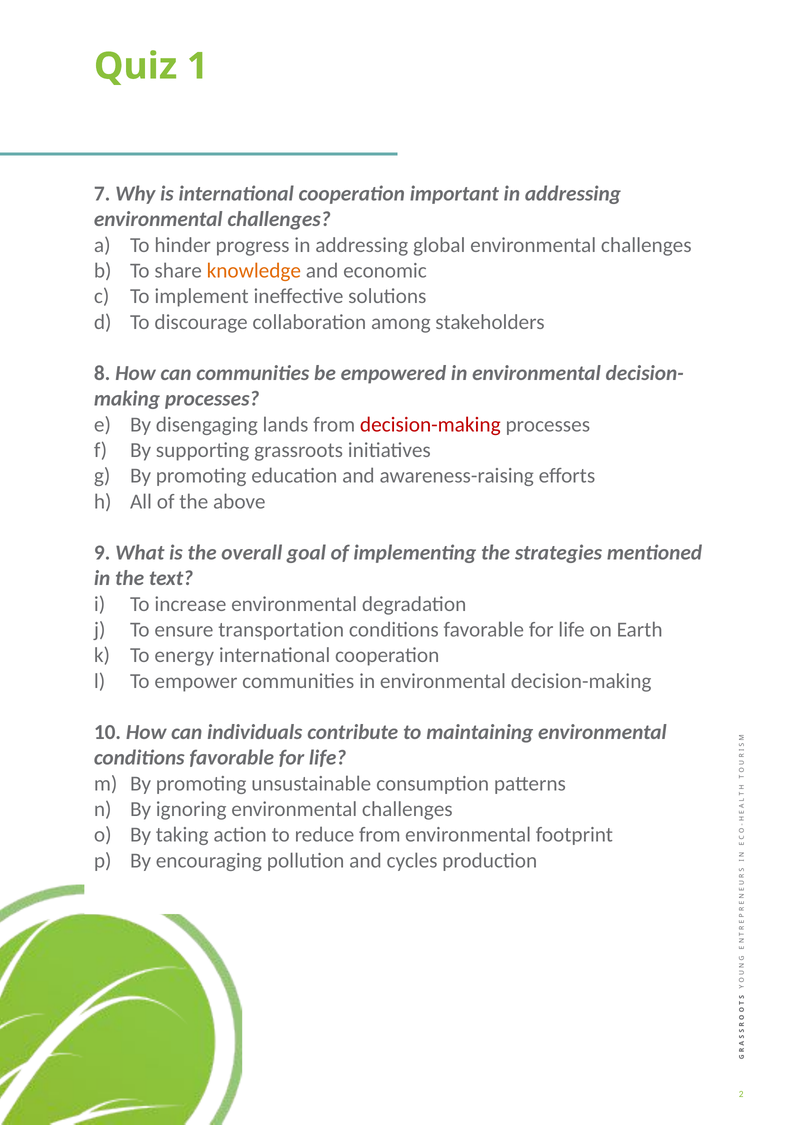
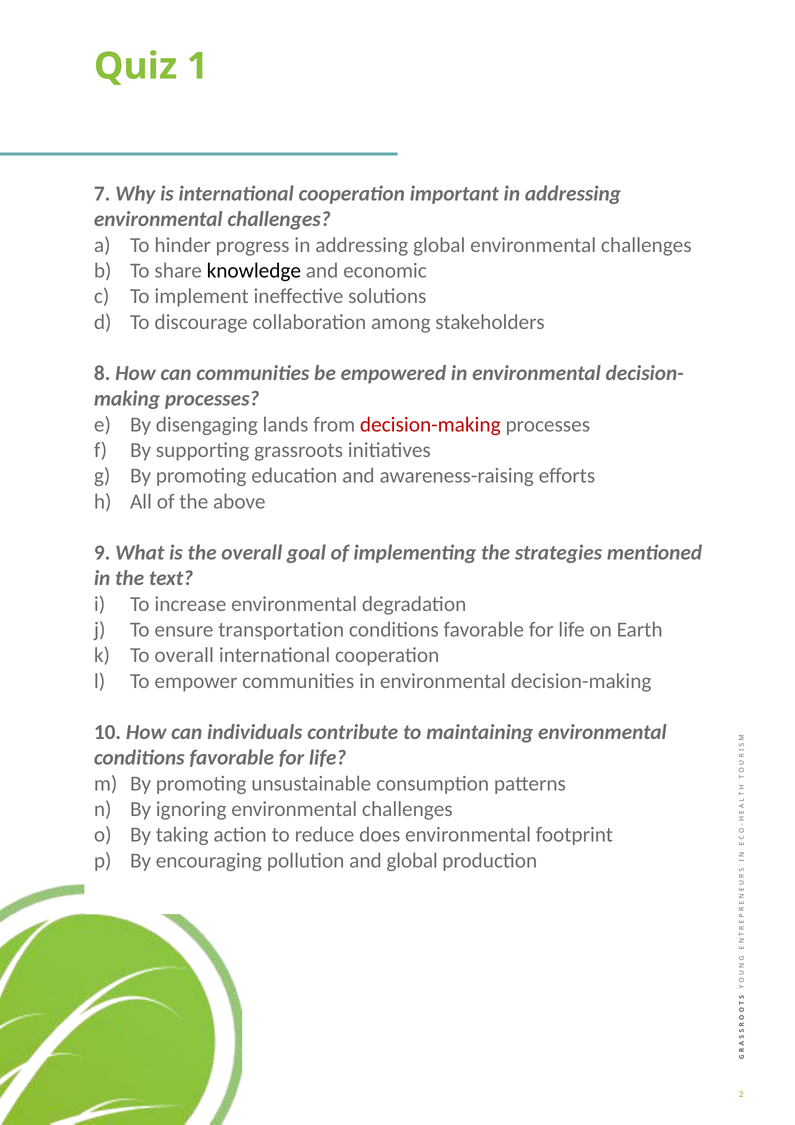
knowledge colour: orange -> black (254, 271)
To energy: energy -> overall (184, 655)
reduce from: from -> does (380, 834)
and cycles: cycles -> global (412, 860)
